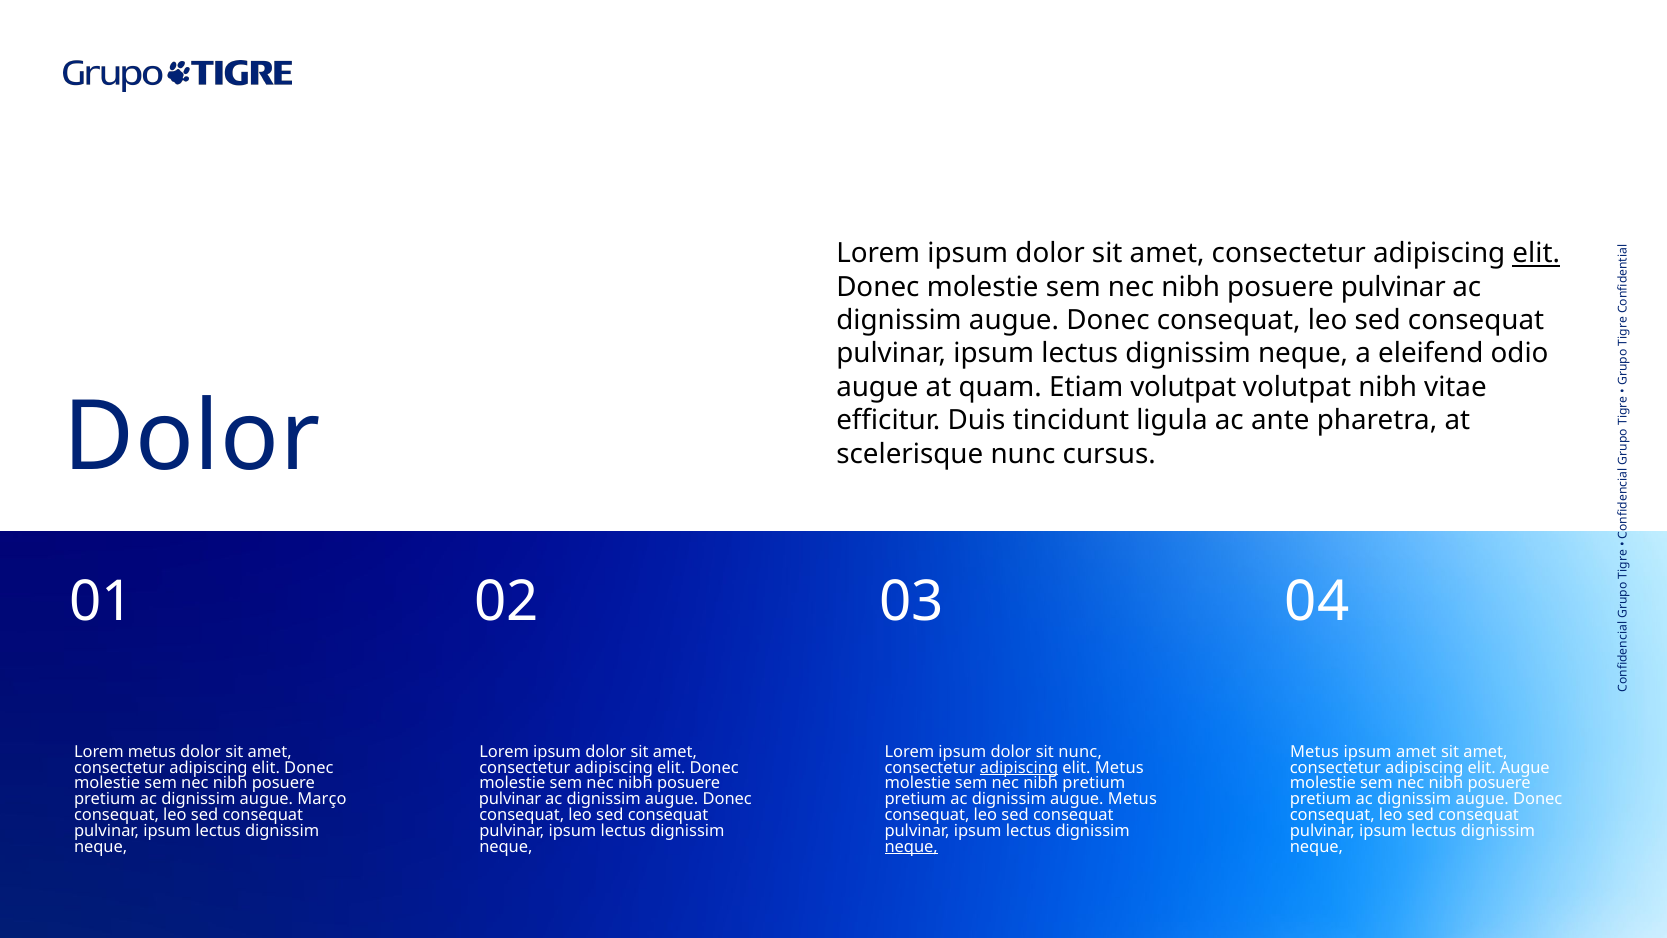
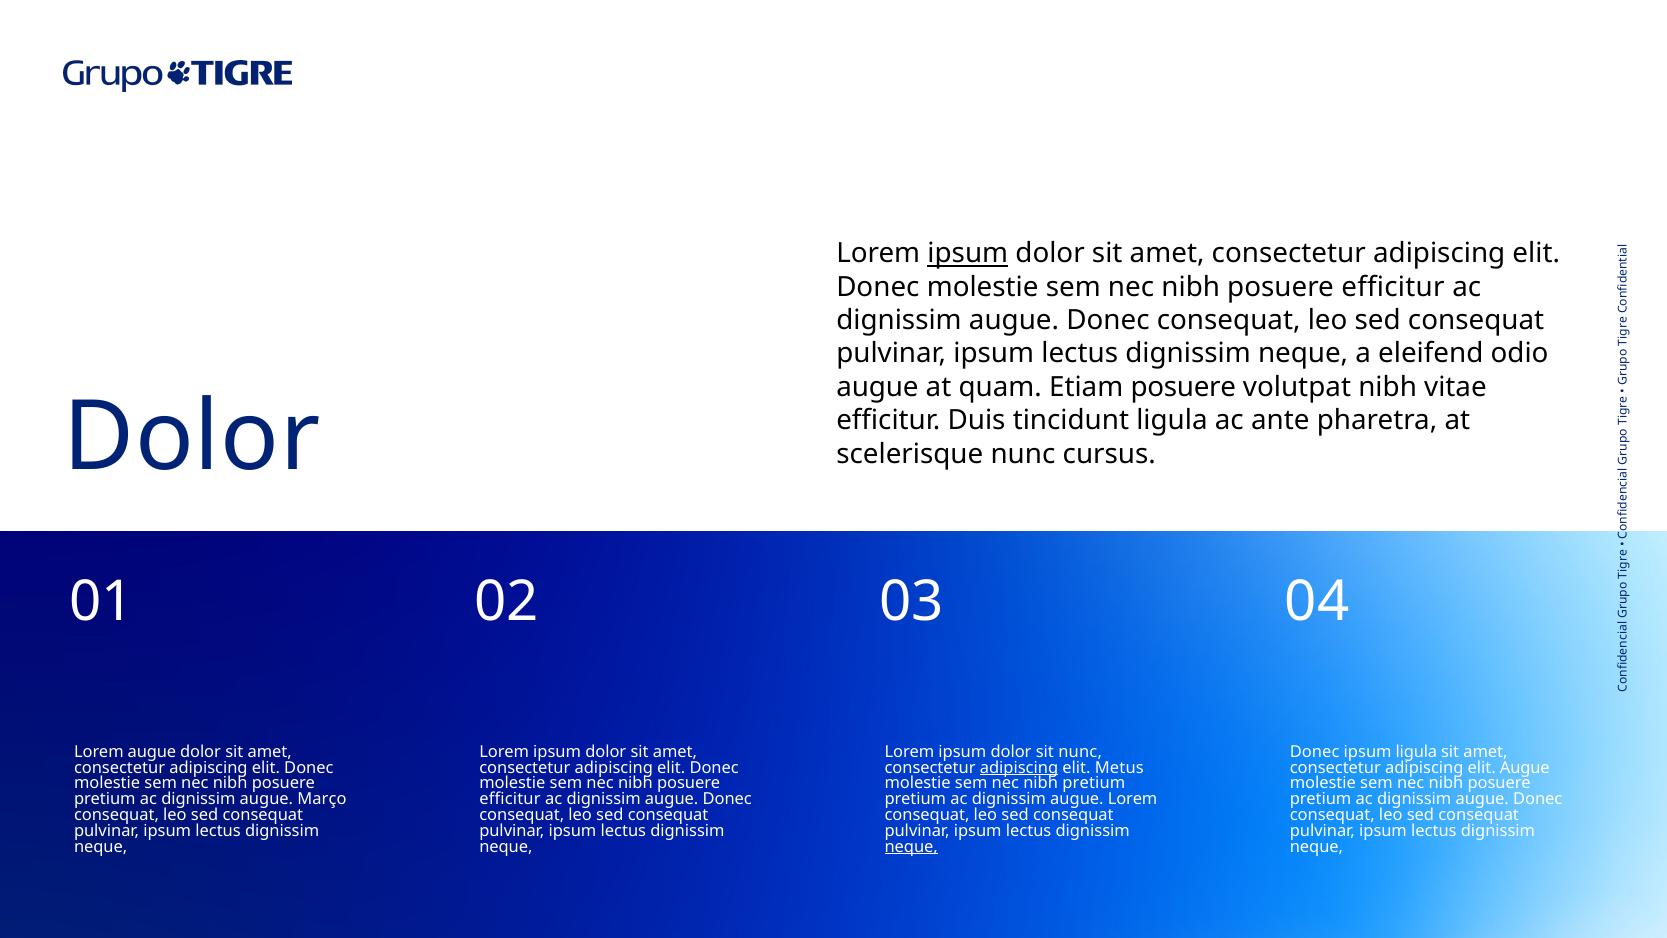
ipsum underline: none -> present (968, 254)
elit underline: present -> none (1536, 254)
pulvinar: pulvinar -> efficitur (1393, 287)
Etiam volutpat: volutpat -> posuere (1183, 387)
Lorem metus: metus -> augue (152, 752)
Metus: Metus -> Donec (1315, 752)
ipsum amet: amet -> ligula (1416, 752)
pulvinar: pulvinar -> efficitur (510, 799)
augue Metus: Metus -> Lorem (1133, 799)
